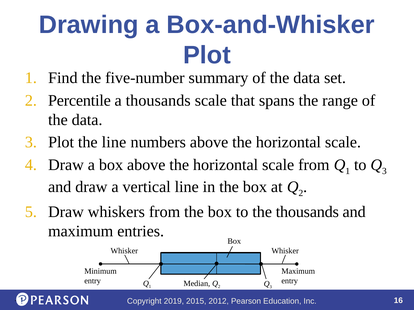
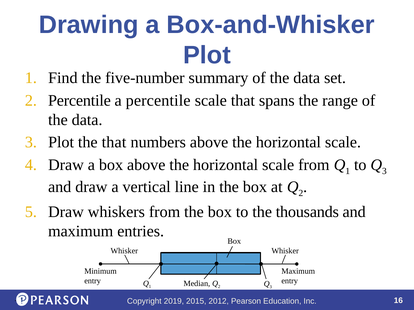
a thousands: thousands -> percentile (158, 101)
the line: line -> that (114, 143)
